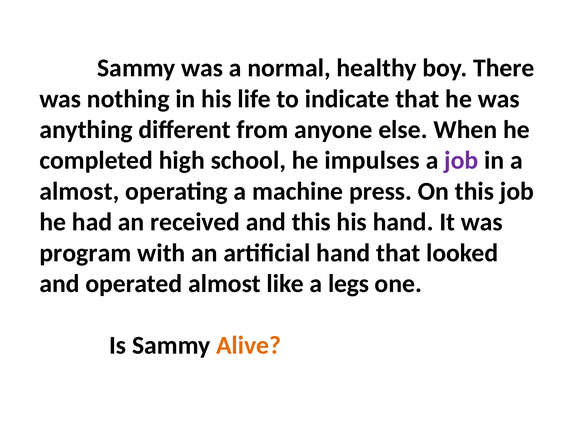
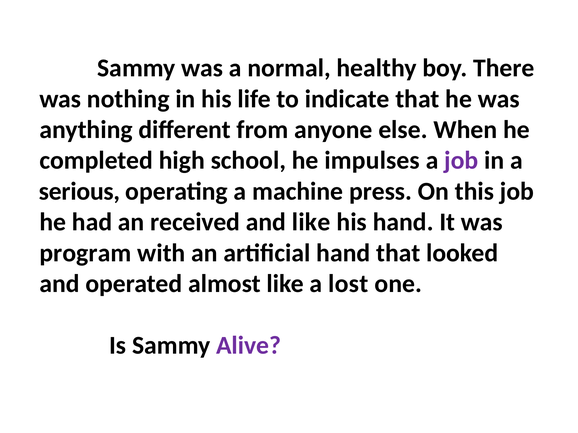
almost: almost -> serious (80, 192)
and this: this -> like (311, 222)
legs: legs -> lost (348, 284)
Alive colour: orange -> purple (249, 346)
